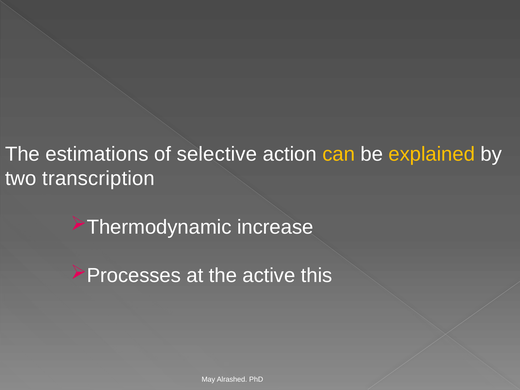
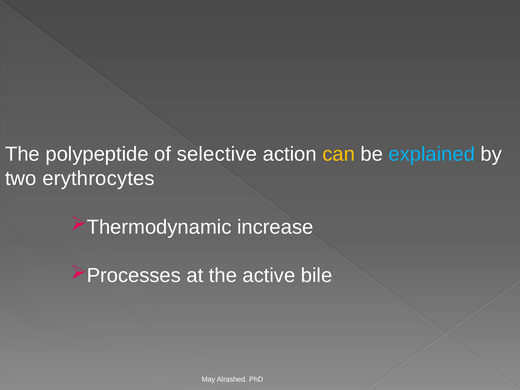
estimations: estimations -> polypeptide (97, 154)
explained colour: yellow -> light blue (432, 154)
transcription: transcription -> erythrocytes (99, 178)
this: this -> bile (317, 276)
